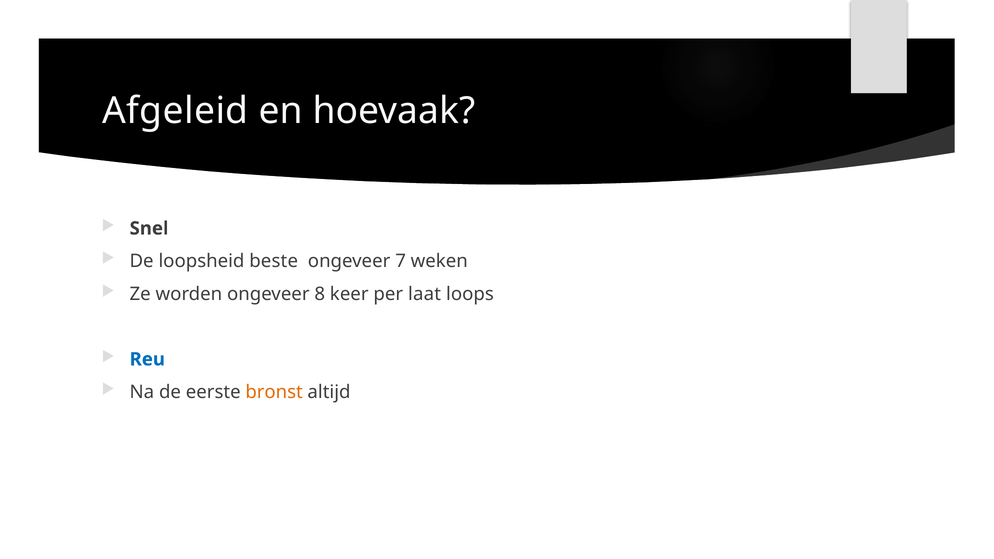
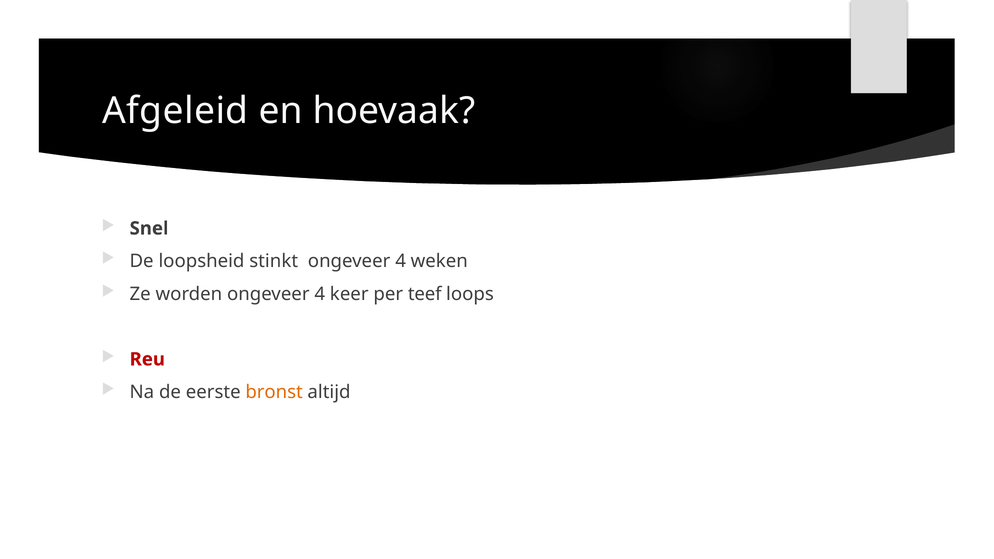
beste: beste -> stinkt (274, 261)
7: 7 -> 4 (401, 261)
worden ongeveer 8: 8 -> 4 (320, 294)
laat: laat -> teef (425, 294)
Reu colour: blue -> red (147, 359)
